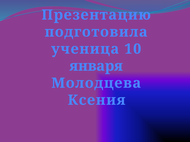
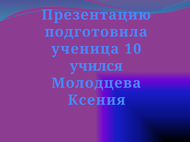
января: января -> учился (96, 66)
